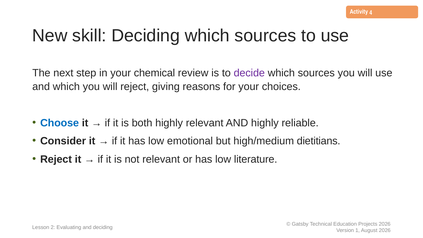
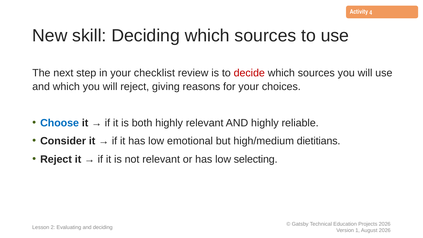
chemical: chemical -> checklist (154, 73)
decide colour: purple -> red (249, 73)
literature: literature -> selecting (256, 159)
